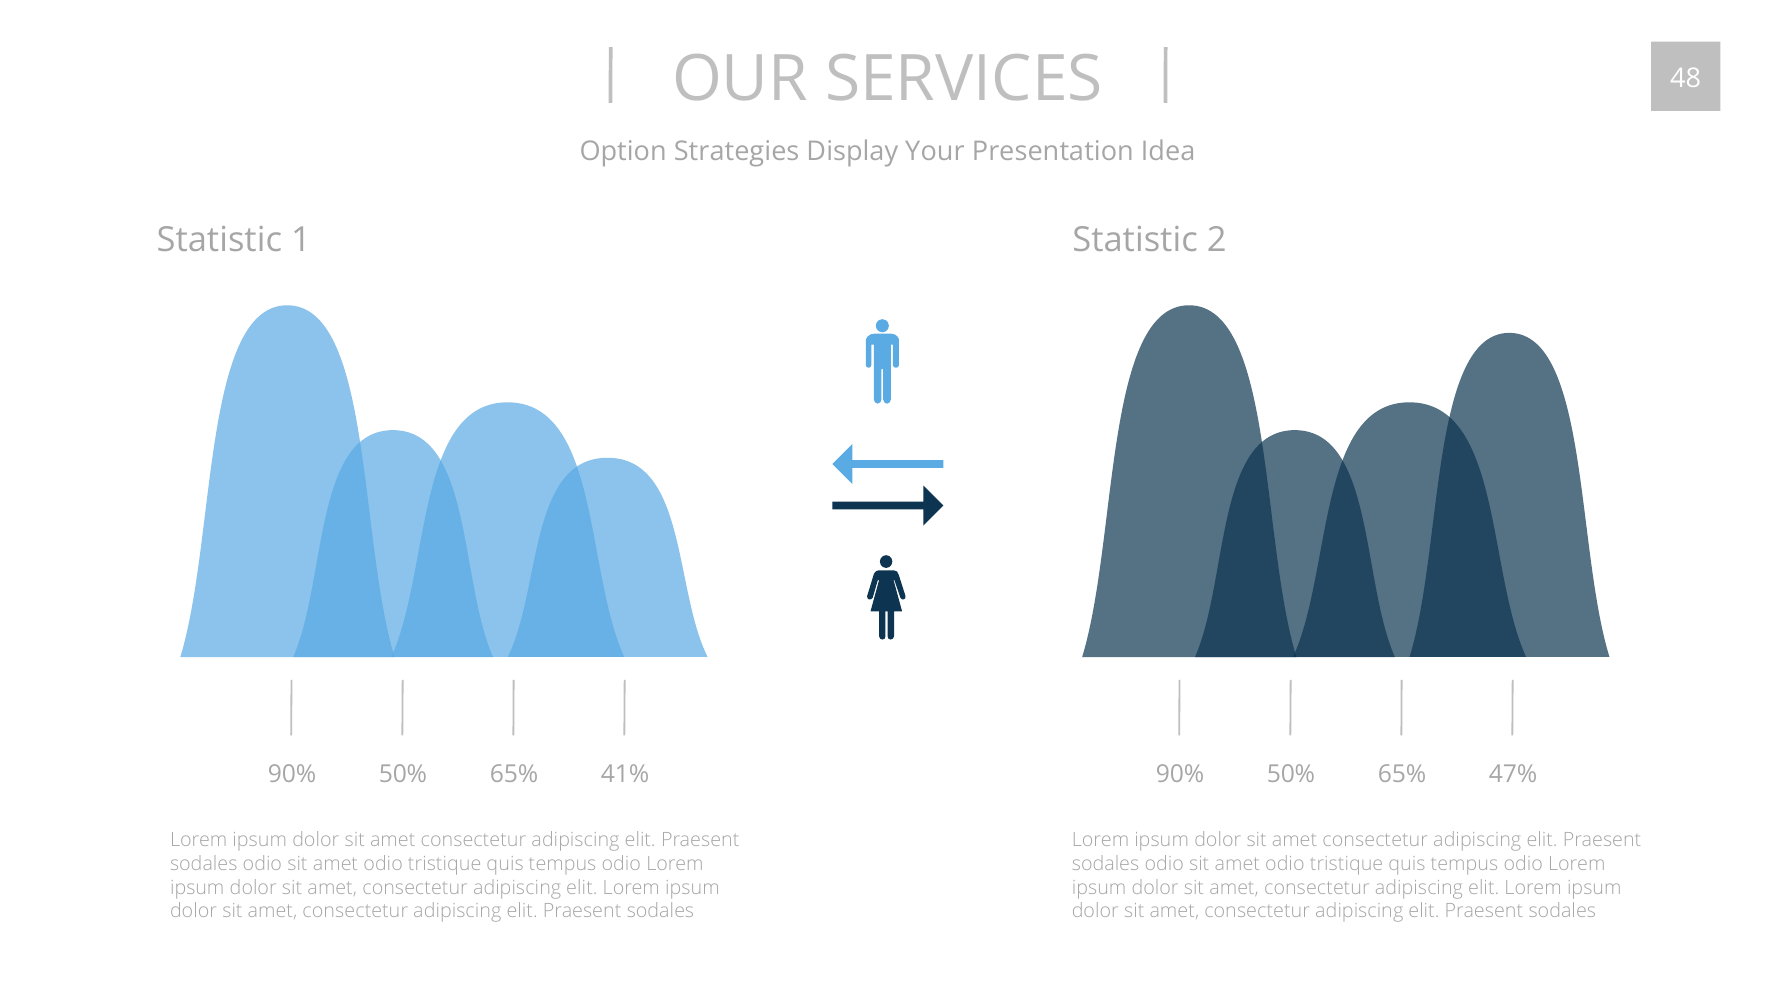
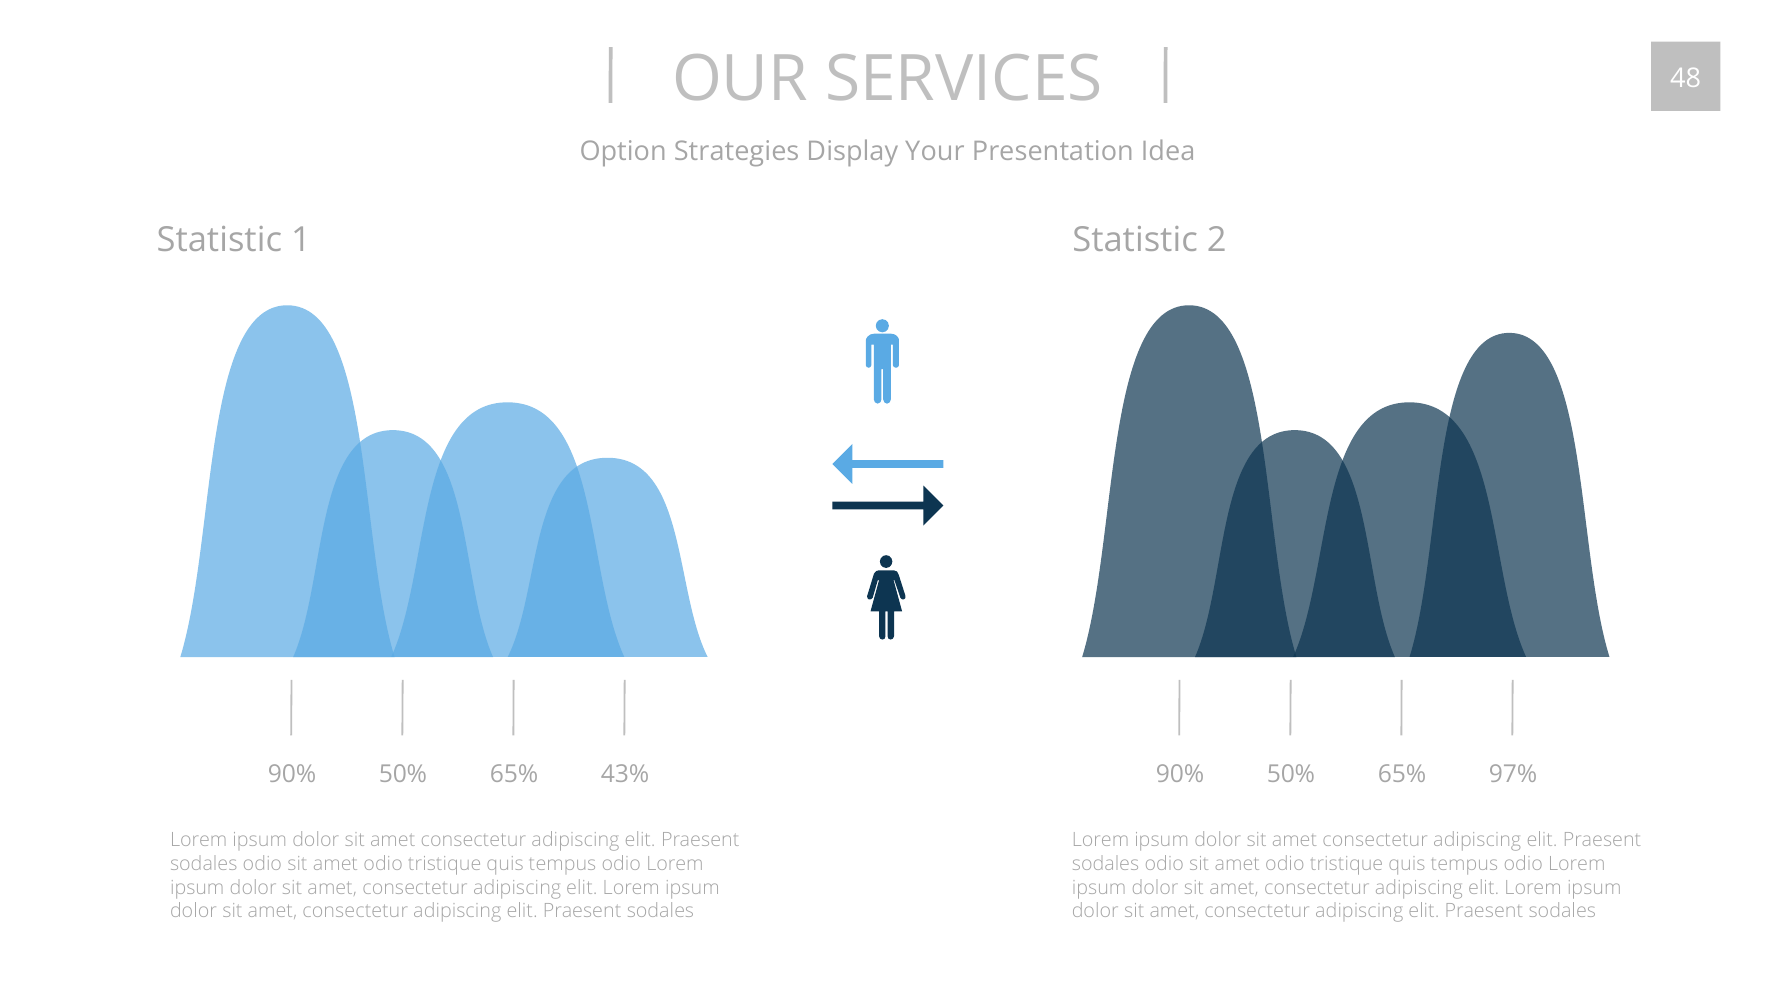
41%: 41% -> 43% (625, 774)
47%: 47% -> 97% (1513, 774)
